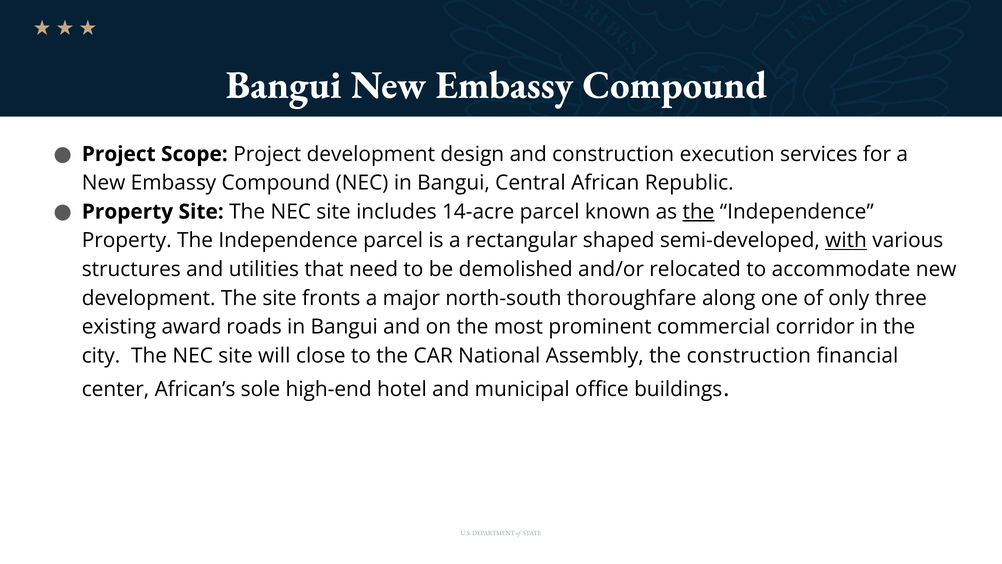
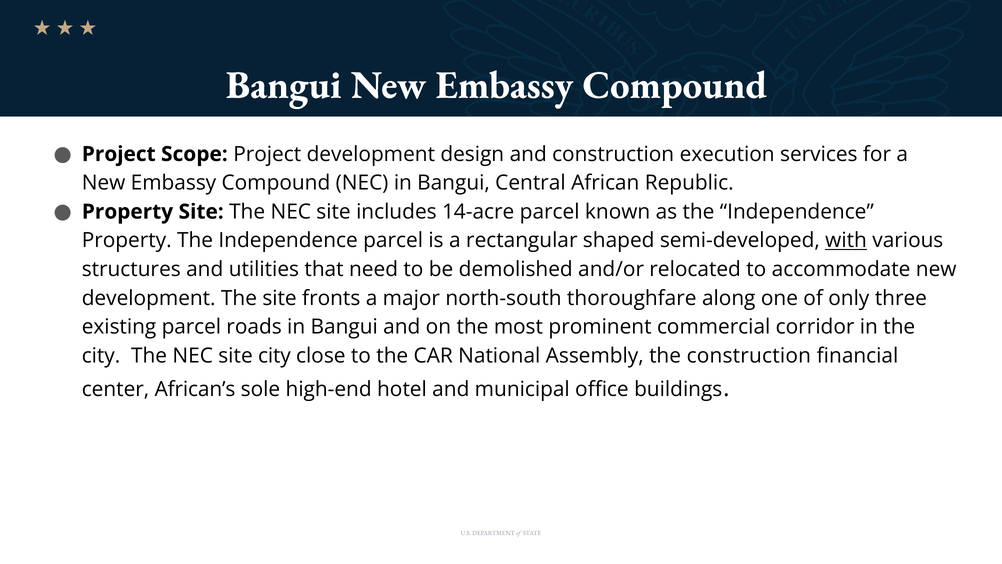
the underline: present -> none (698, 212)
existing award: award -> parcel (191, 327)
site will: will -> city (274, 356)
